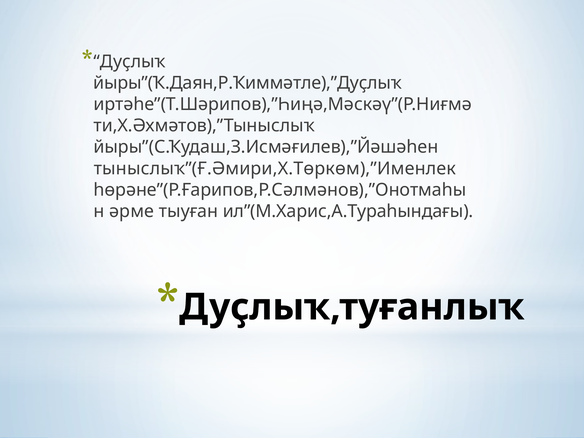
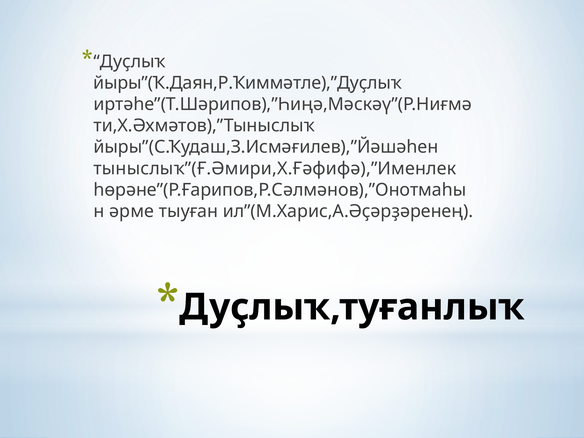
тыныслыҡ”(Ғ.Әмири,Х.Төркөм),”Именлек: тыныслыҡ”(Ғ.Әмири,Х.Төркөм),”Именлек -> тыныслыҡ”(Ғ.Әмири,Х.Ғәфифә),”Именлек (275, 168)
ил”(М.Харис,А.Тураһындағы: ил”(М.Харис,А.Тураһындағы -> ил”(М.Харис,А.Әҫәрҙәренең (348, 211)
